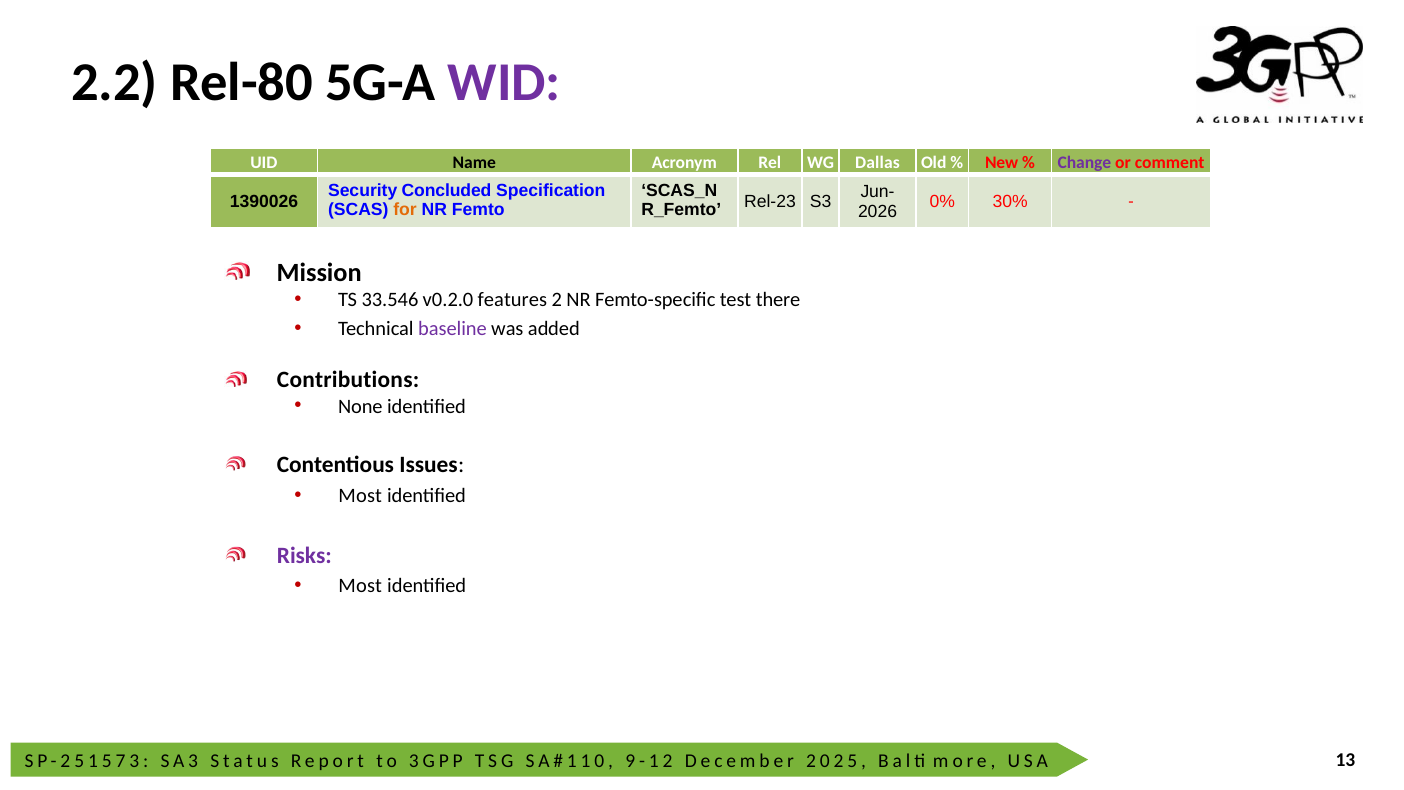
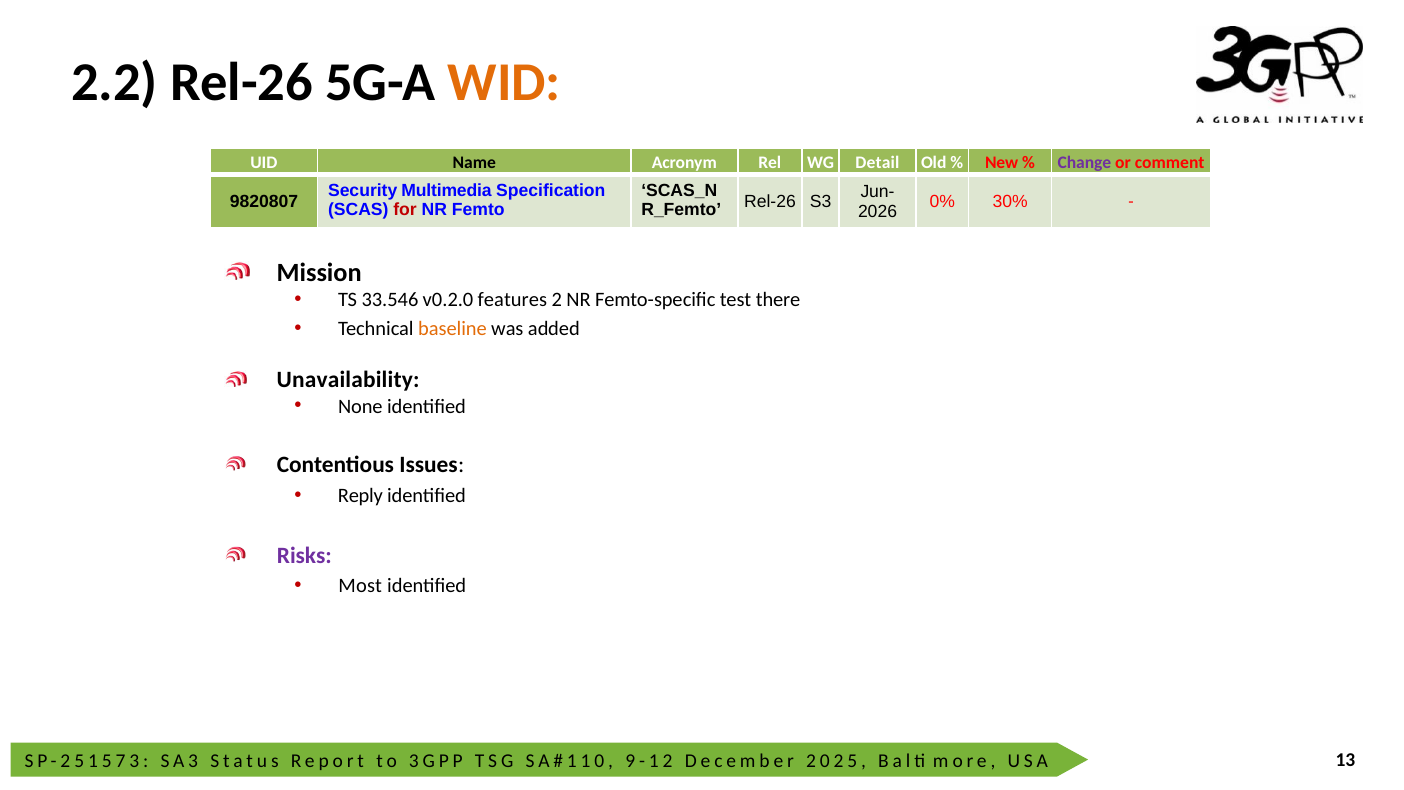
2.2 Rel-80: Rel-80 -> Rel-26 (241, 82)
WID colour: purple -> orange (504, 82)
Dallas: Dallas -> Detail (877, 162)
Concluded: Concluded -> Multimedia (447, 190)
1390026: 1390026 -> 9820807 (264, 201)
for colour: orange -> red (405, 210)
Rel-23: Rel-23 -> Rel-26 (770, 201)
baseline colour: purple -> orange (452, 329)
Contributions: Contributions -> Unavailability (348, 380)
Most: Most -> Reply (360, 496)
